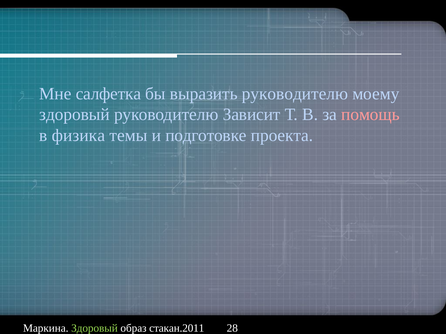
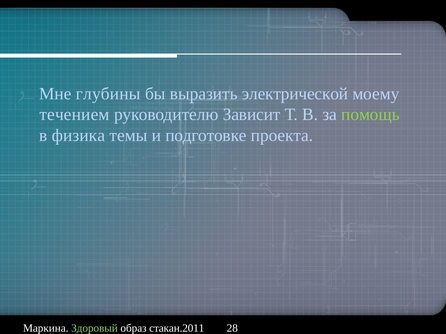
салфетка: салфетка -> глубины (108, 94)
выразить руководителю: руководителю -> электрической (295, 94)
здоровый: здоровый -> течением (74, 115)
помощь colour: pink -> light green (370, 115)
